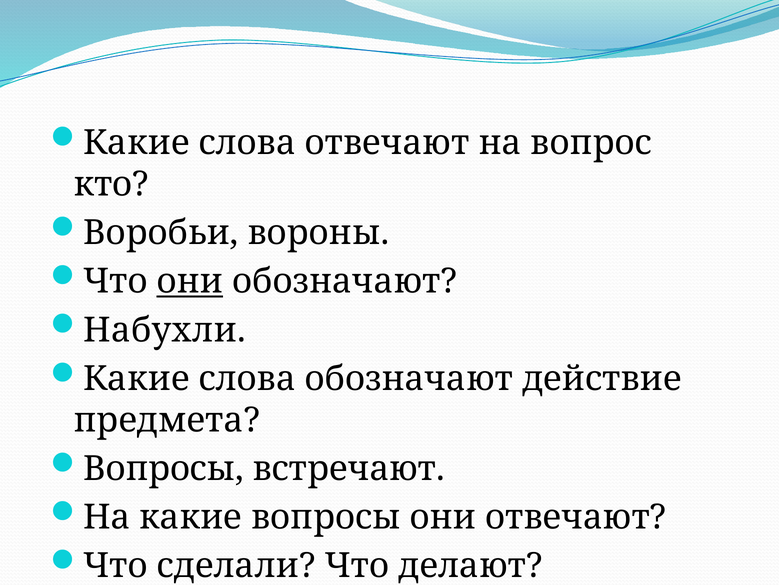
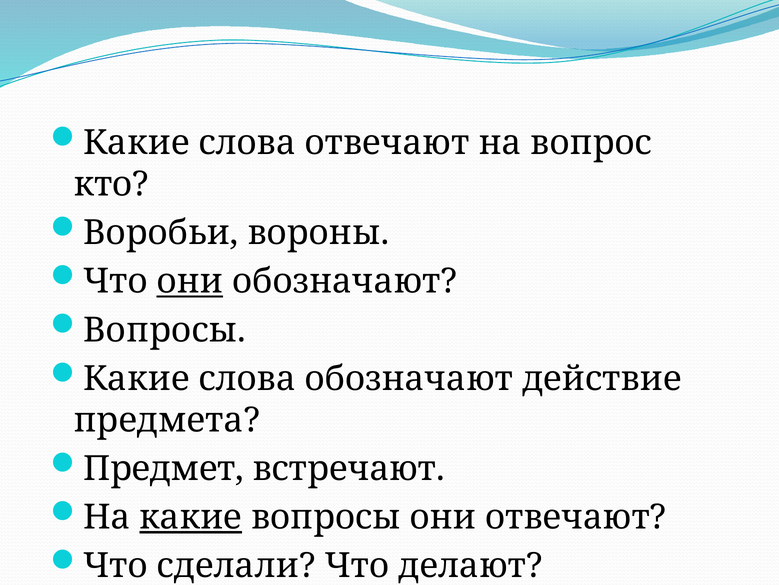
Набухли: Набухли -> Вопросы (165, 330)
Вопросы: Вопросы -> Предмет (164, 468)
какие underline: none -> present (191, 517)
